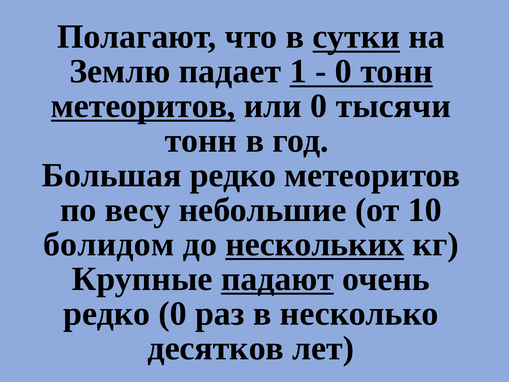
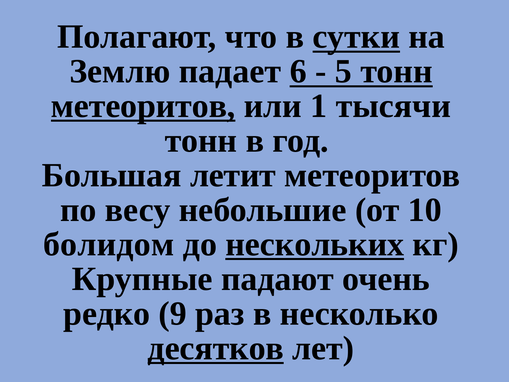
1: 1 -> 6 (298, 71)
0: 0 -> 5 (343, 71)
или 0: 0 -> 1 (319, 106)
Большая редко: редко -> летит (233, 175)
падают underline: present -> none (277, 279)
редко 0: 0 -> 9 (173, 314)
десятков underline: none -> present (216, 348)
